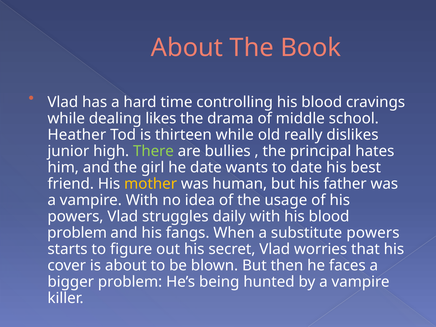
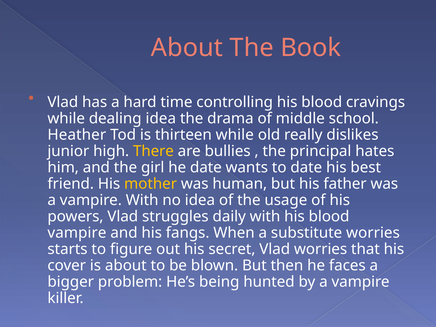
dealing likes: likes -> idea (161, 118)
There colour: light green -> yellow (153, 151)
problem: problem -> vampire (77, 233)
substitute powers: powers -> worries (373, 233)
